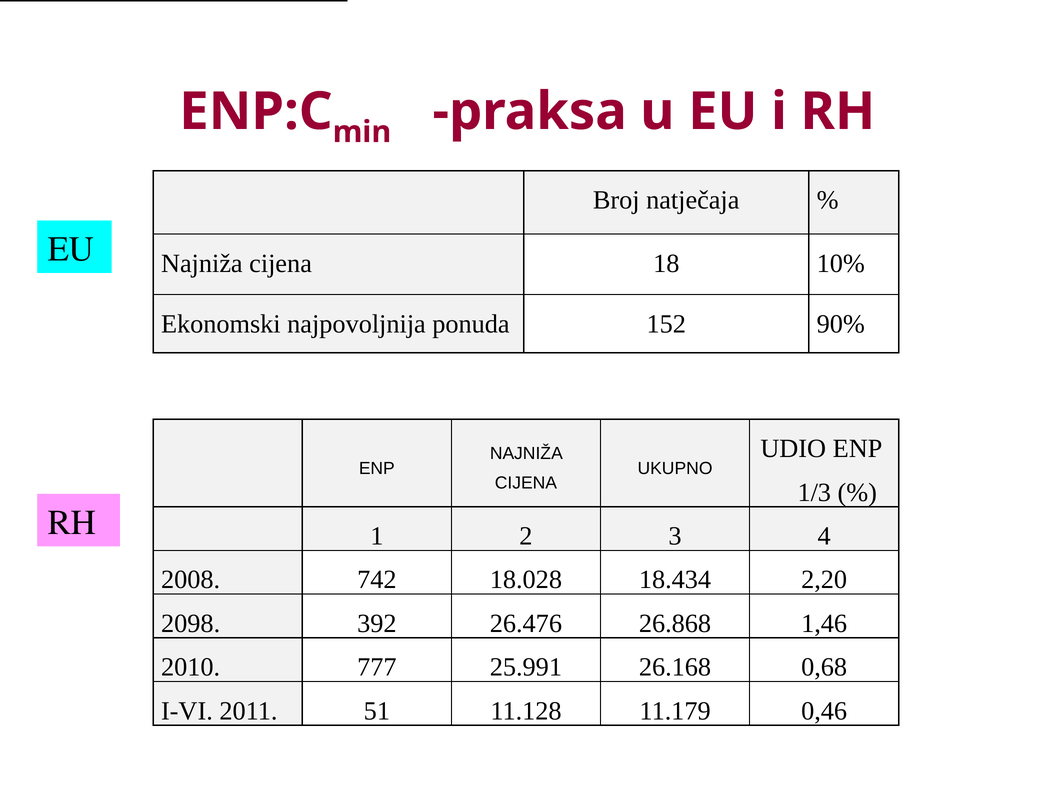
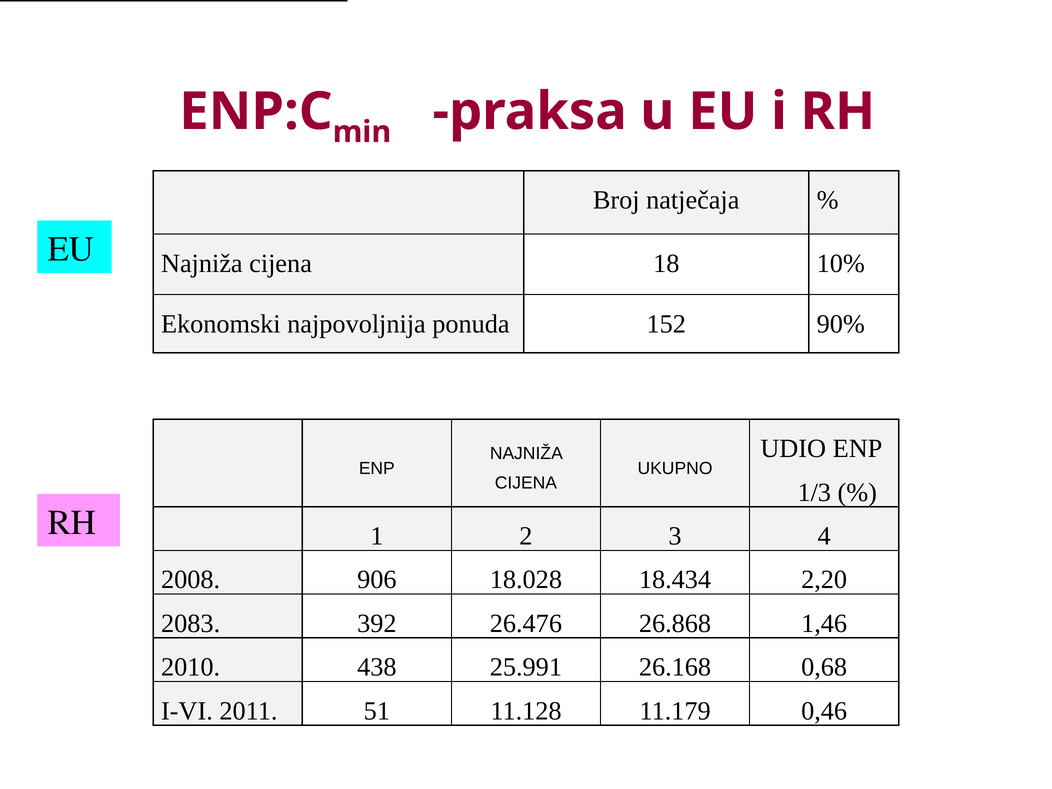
742: 742 -> 906 (377, 580)
2098: 2098 -> 2083 (191, 623)
777: 777 -> 438 (377, 667)
